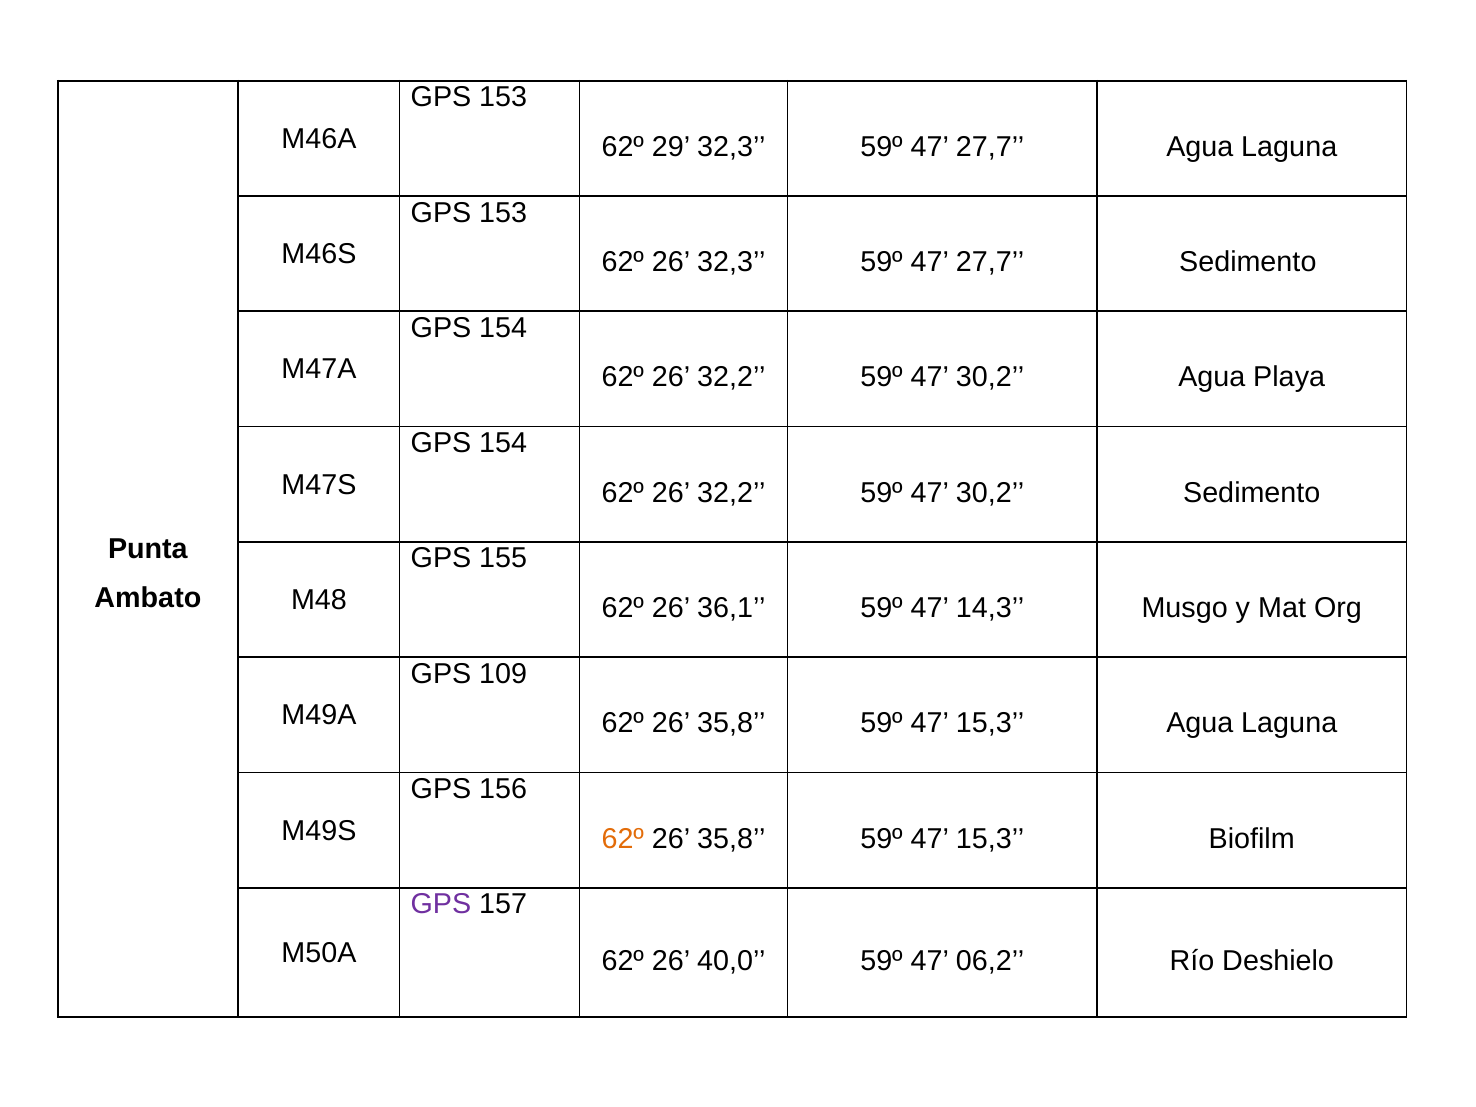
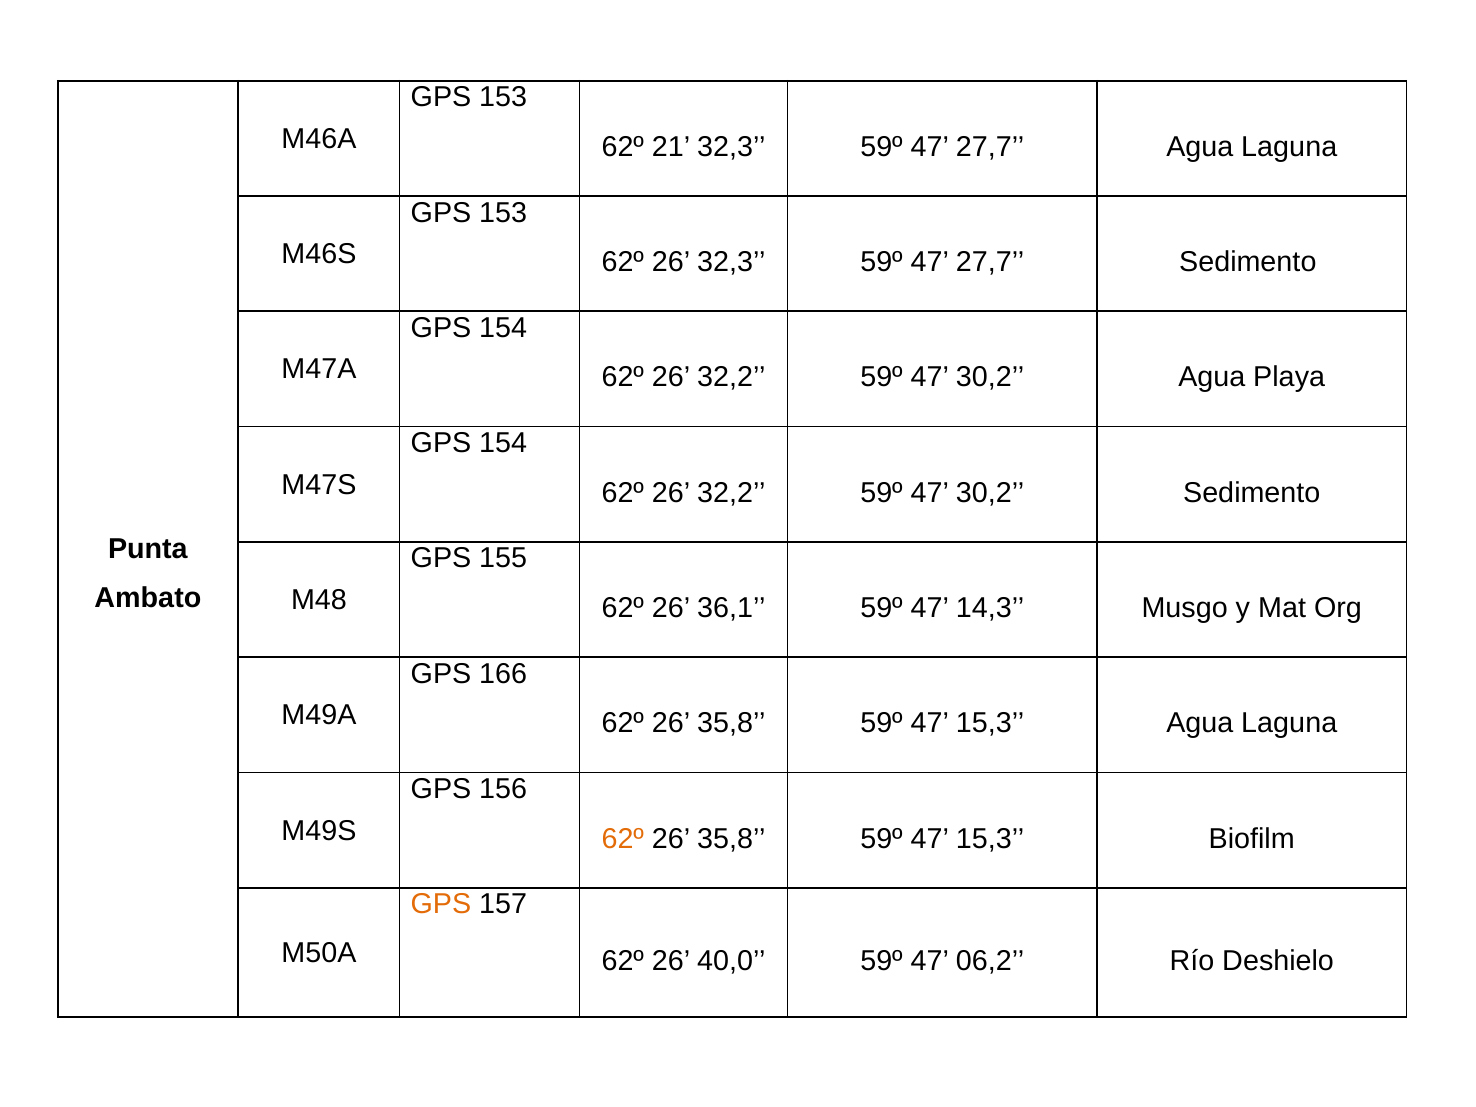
29: 29 -> 21 (671, 147)
109: 109 -> 166 (503, 674)
GPS colour: purple -> orange (441, 904)
